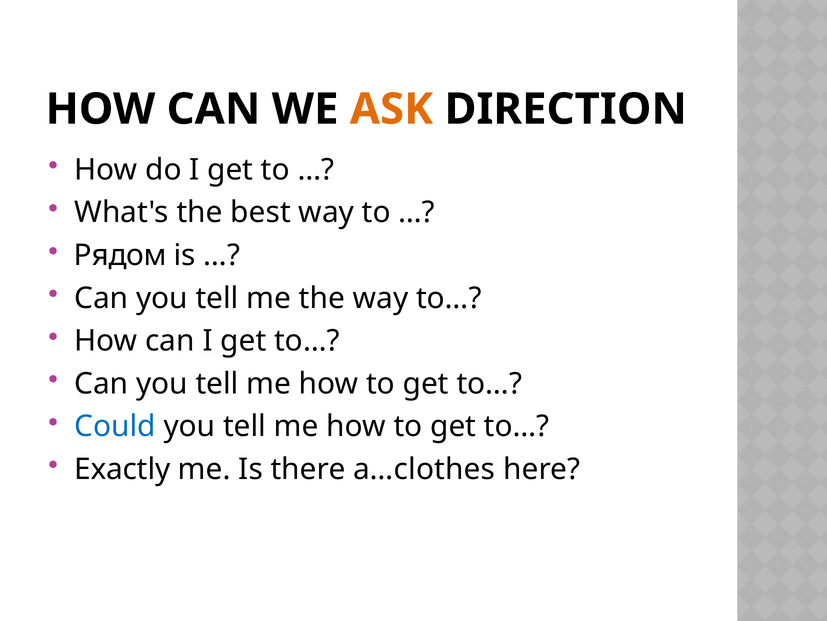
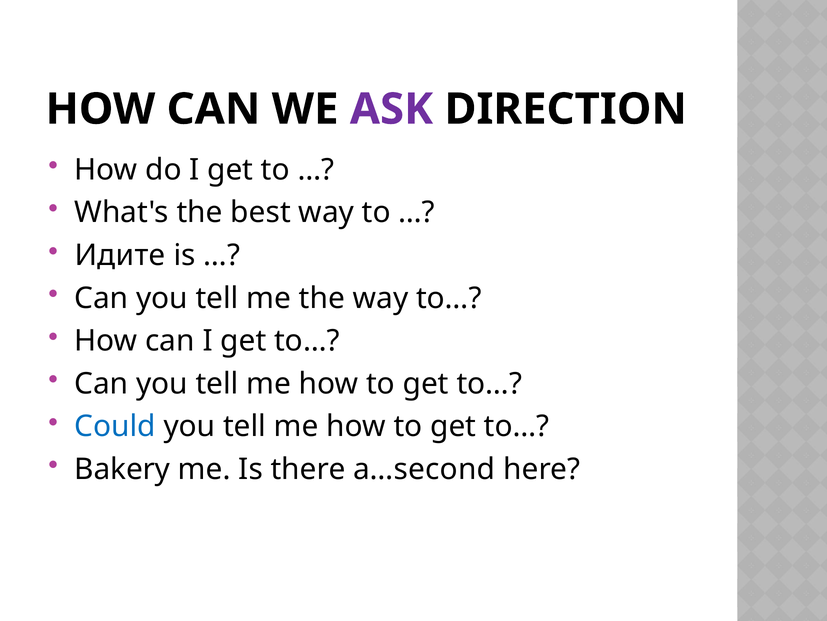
ASK colour: orange -> purple (391, 109)
Рядом: Рядом -> Идите (120, 255)
Exactly: Exactly -> Bakery (122, 469)
a…clothes: a…clothes -> a…second (424, 469)
